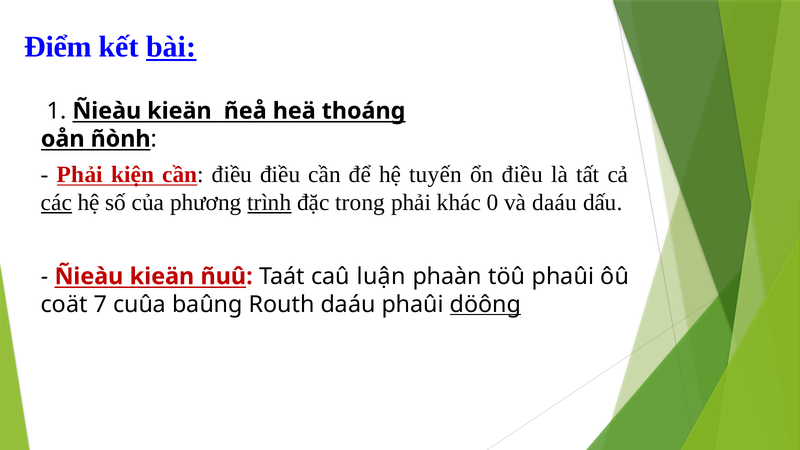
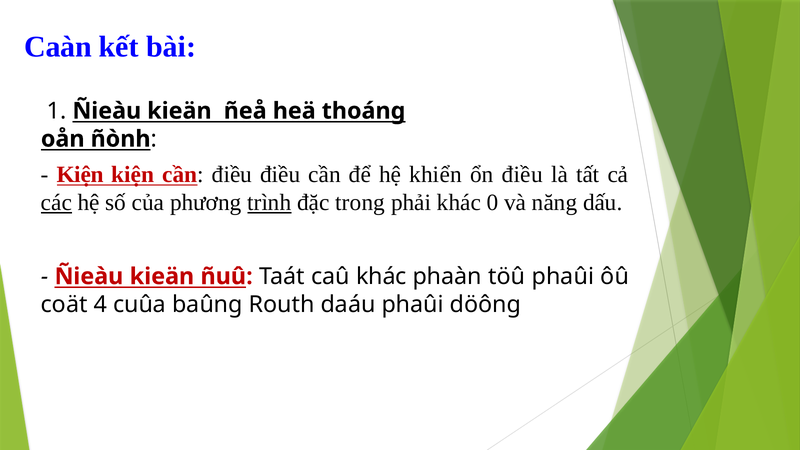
Điểm: Điểm -> Caàn (58, 47)
bài underline: present -> none (171, 47)
Phải: Phải -> Kiện (80, 175)
tuyến: tuyến -> khiển (436, 175)
và daáu: daáu -> năng (555, 203)
caû luận: luận -> khác (381, 276)
7: 7 -> 4 (100, 304)
döông underline: present -> none (486, 304)
